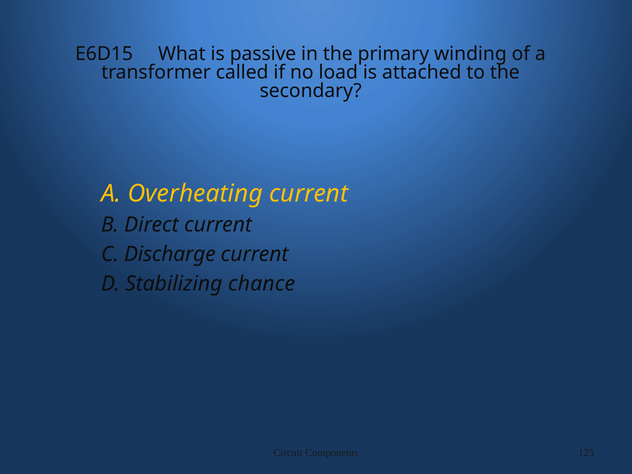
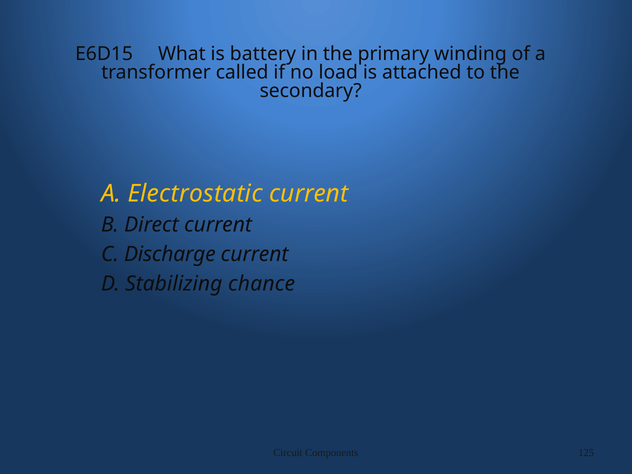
passive: passive -> battery (263, 54)
Overheating: Overheating -> Electrostatic (195, 193)
